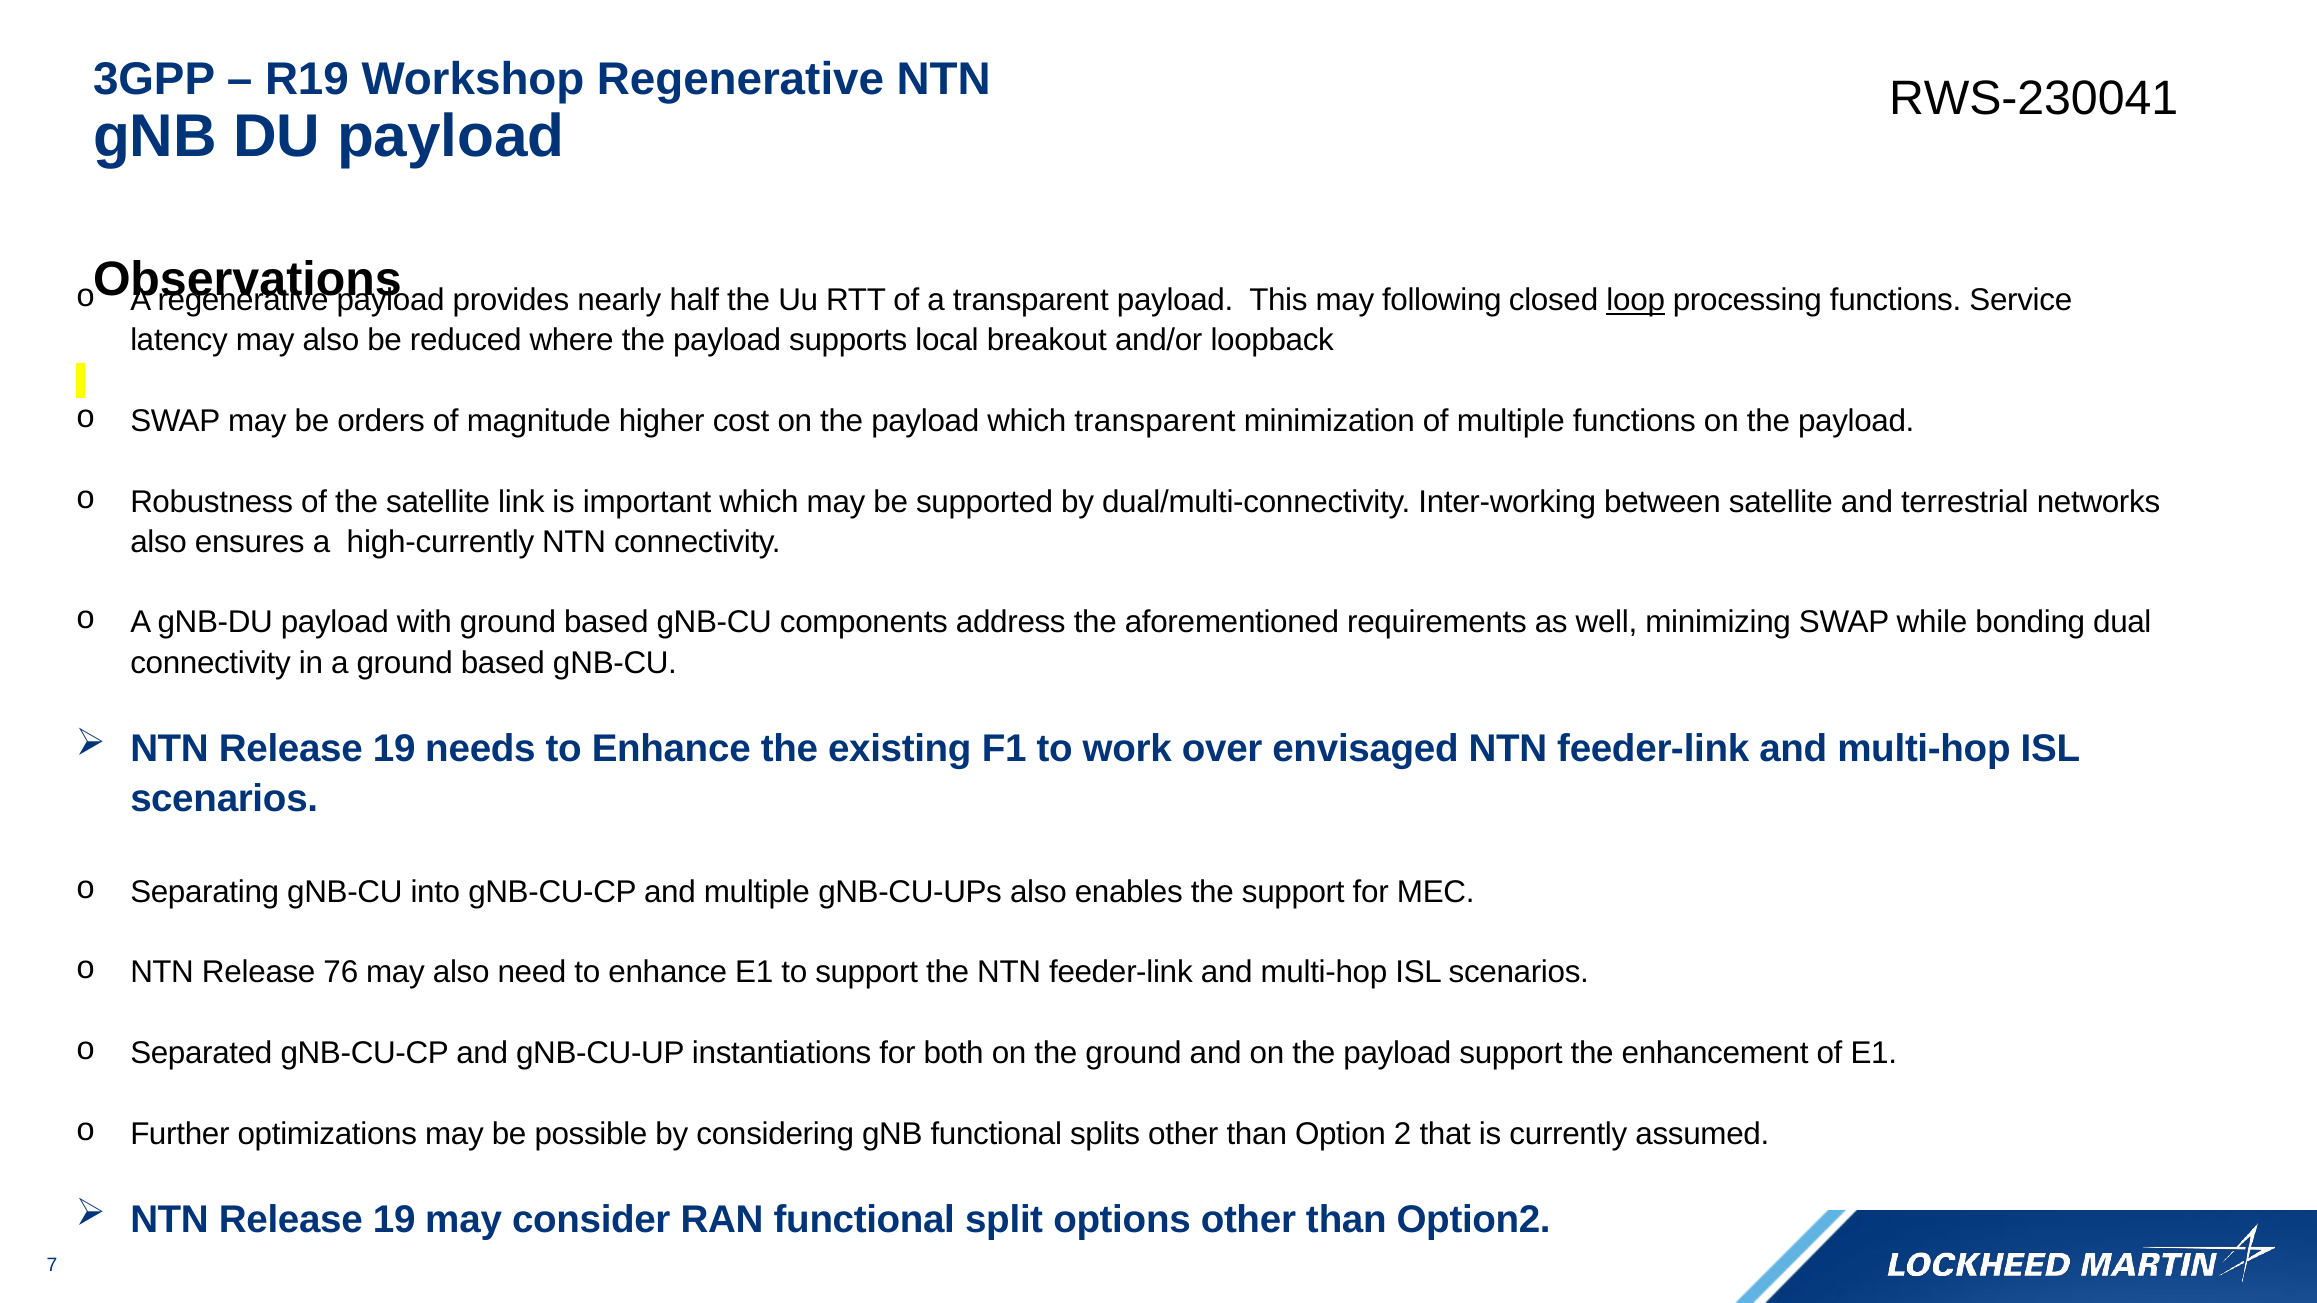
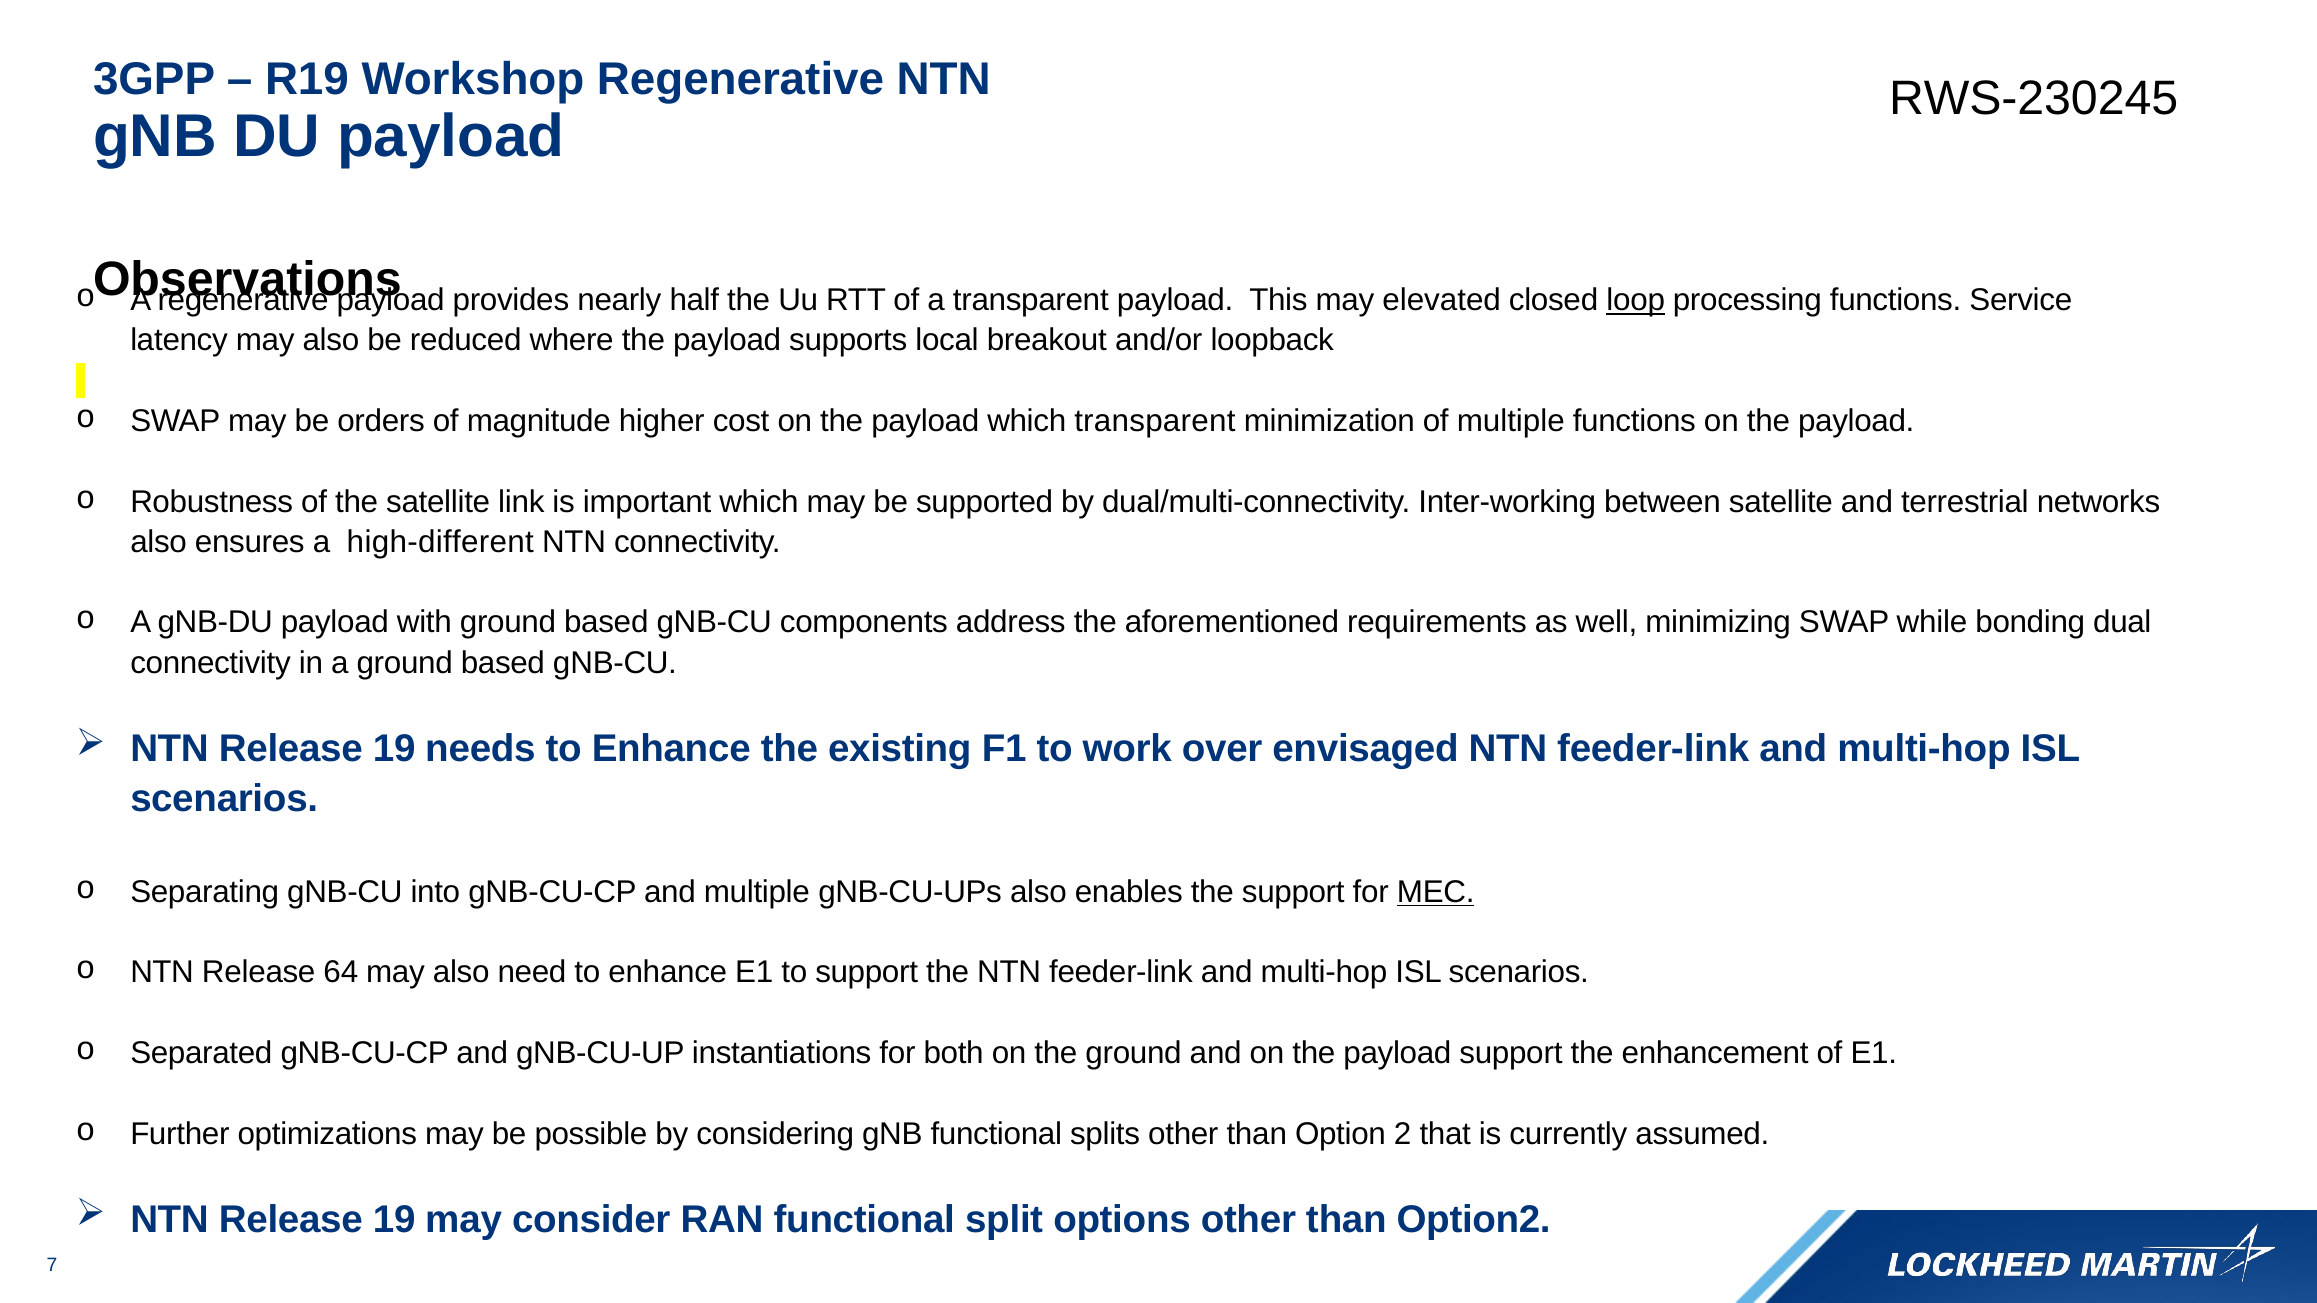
RWS-230041: RWS-230041 -> RWS-230245 (2034, 98)
following: following -> elevated (1442, 300)
high-currently: high-currently -> high-different (440, 542)
MEC underline: none -> present (1436, 892)
76: 76 -> 64 (341, 973)
